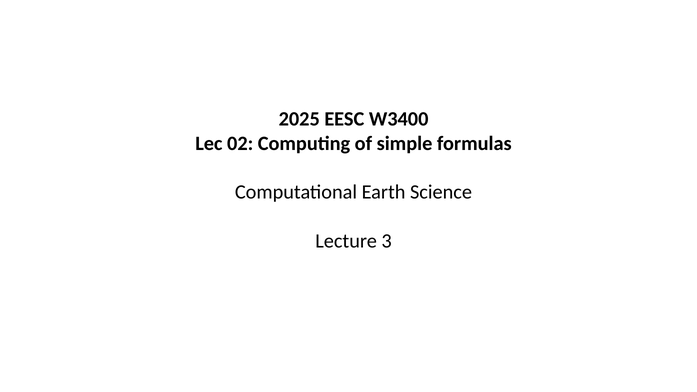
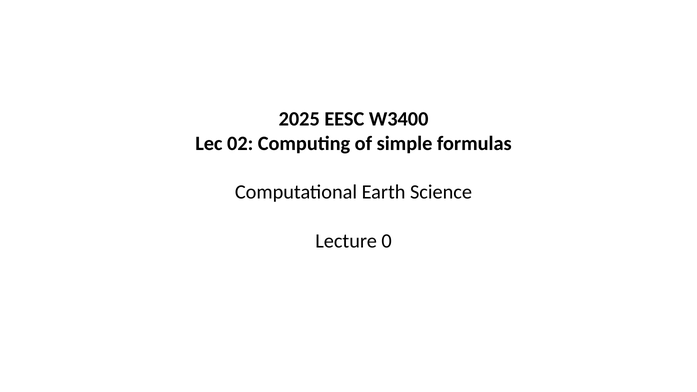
3: 3 -> 0 (387, 241)
